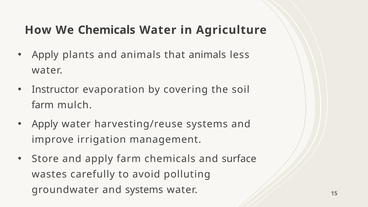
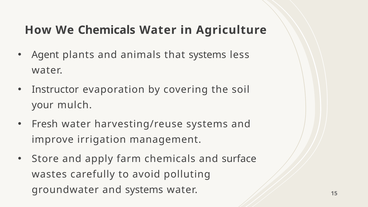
Apply: Apply -> Agent (45, 55)
that animals: animals -> systems (207, 55)
farm: farm -> your (43, 105)
Apply: Apply -> Fresh (45, 124)
